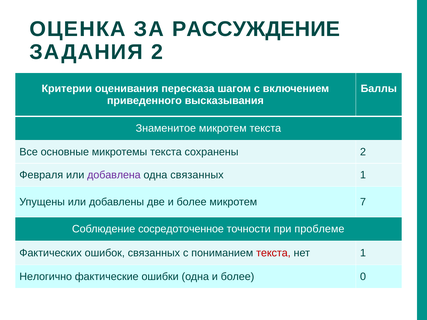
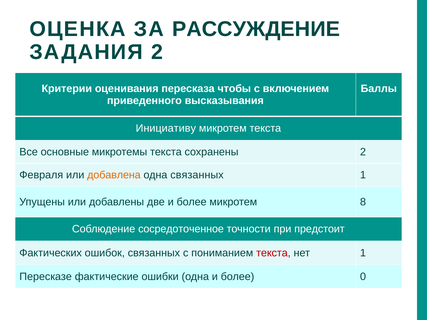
шагом: шагом -> чтобы (234, 89)
Знаменитое: Знаменитое -> Инициативу (166, 129)
добавлена colour: purple -> orange (114, 175)
7: 7 -> 8 (363, 202)
проблеме: проблеме -> предстоит (320, 229)
Нелогично: Нелогично -> Пересказе (46, 277)
